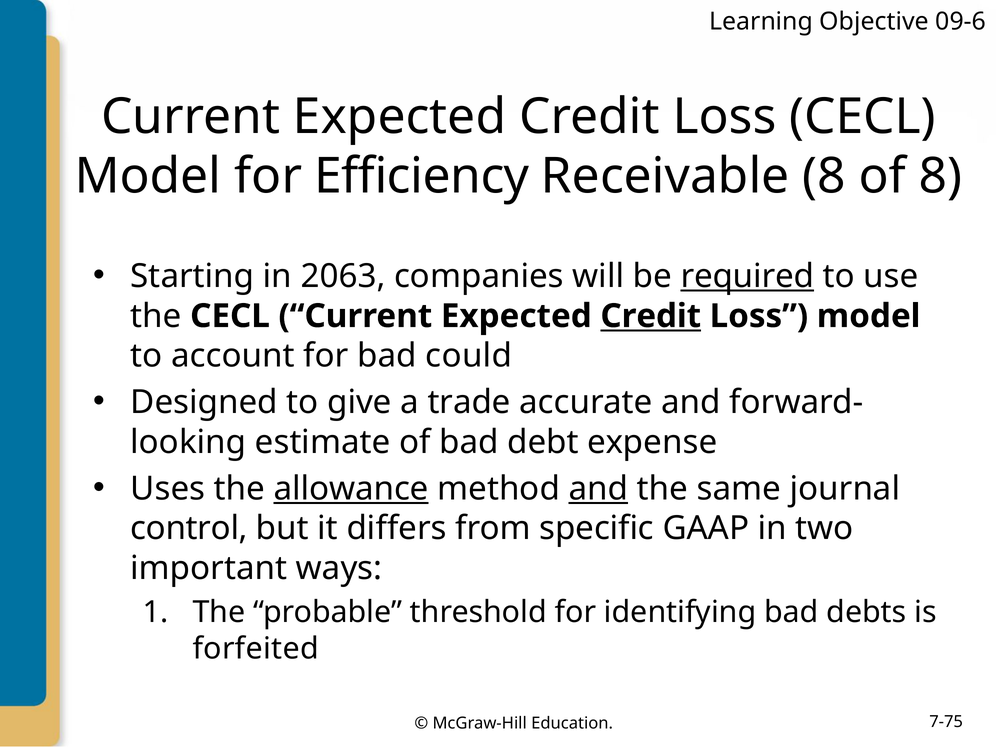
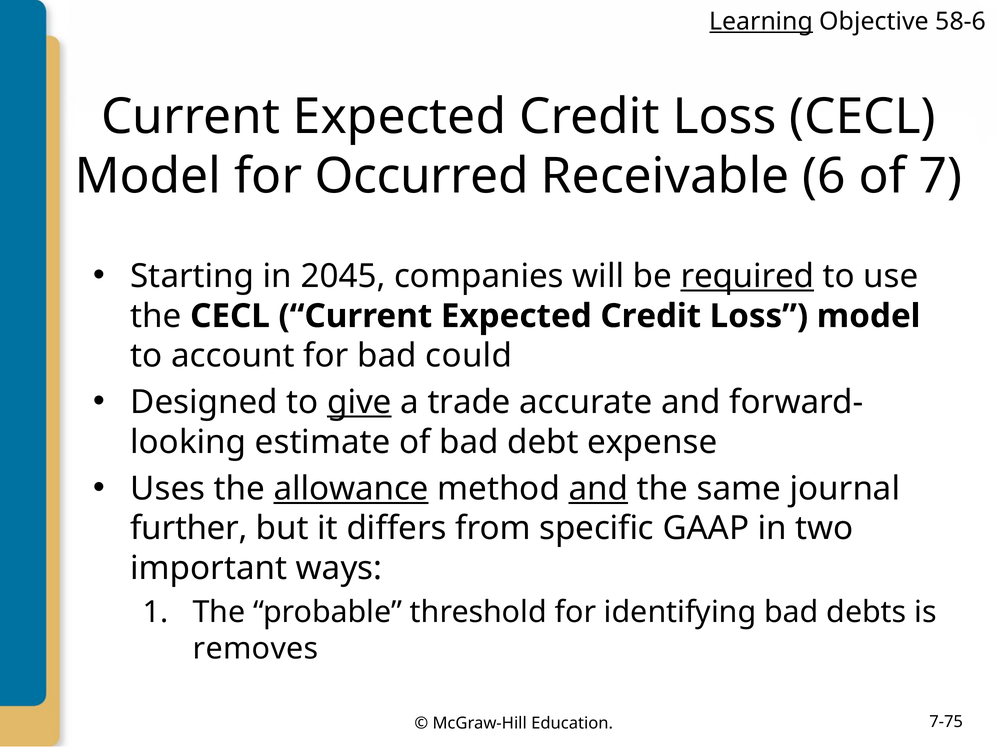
Learning underline: none -> present (761, 21)
09-6: 09-6 -> 58-6 (961, 21)
Efficiency: Efficiency -> Occurred (422, 176)
Receivable 8: 8 -> 6 (824, 176)
of 8: 8 -> 7 (941, 176)
2063: 2063 -> 2045 (343, 276)
Credit underline: present -> none (651, 316)
give underline: none -> present (359, 402)
control: control -> further (189, 529)
forfeited: forfeited -> removes (256, 649)
